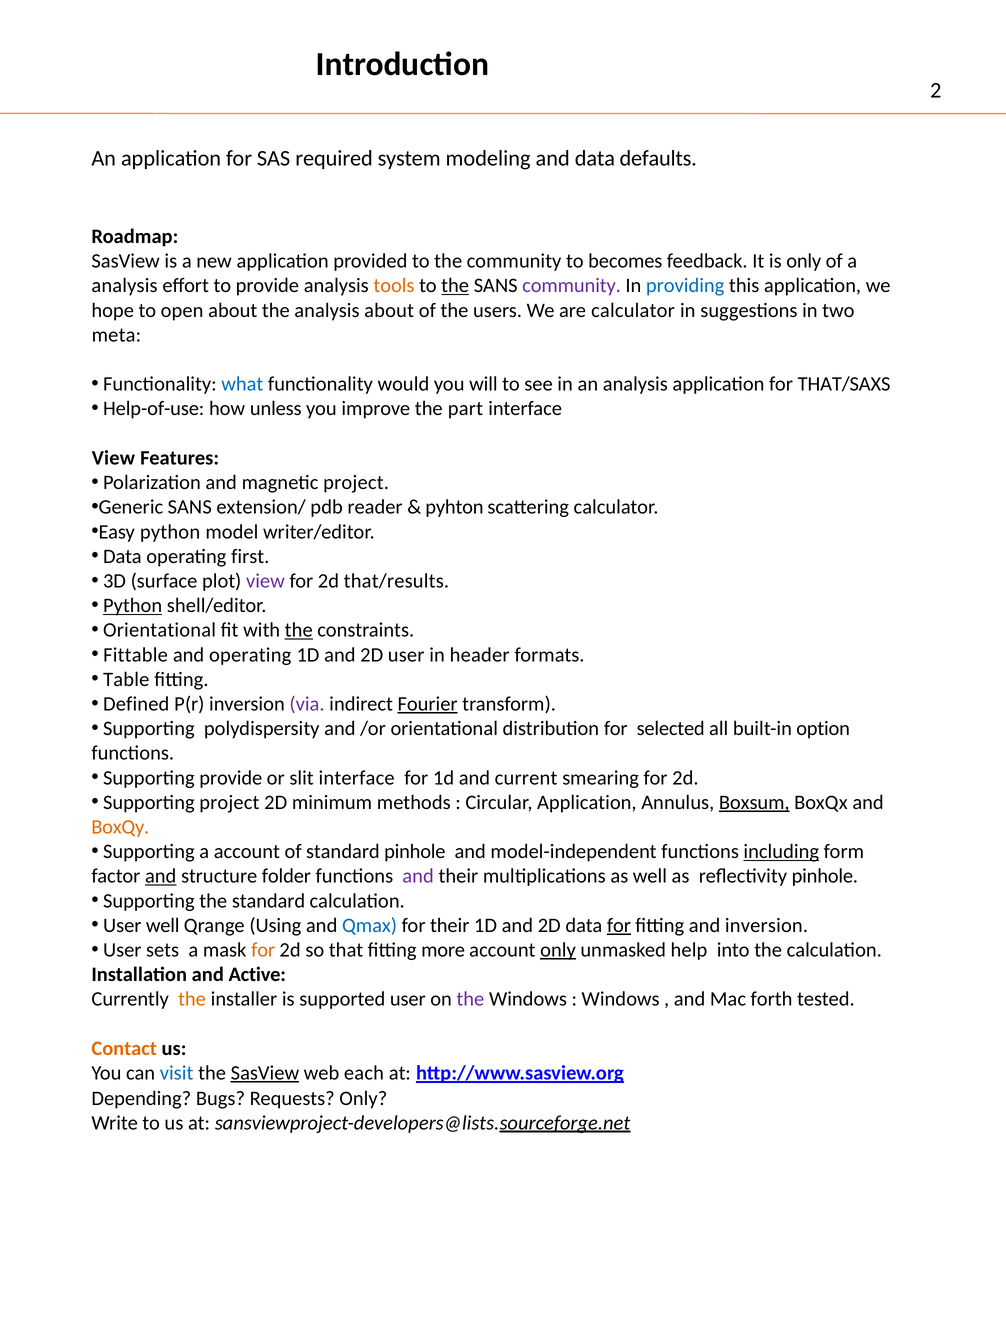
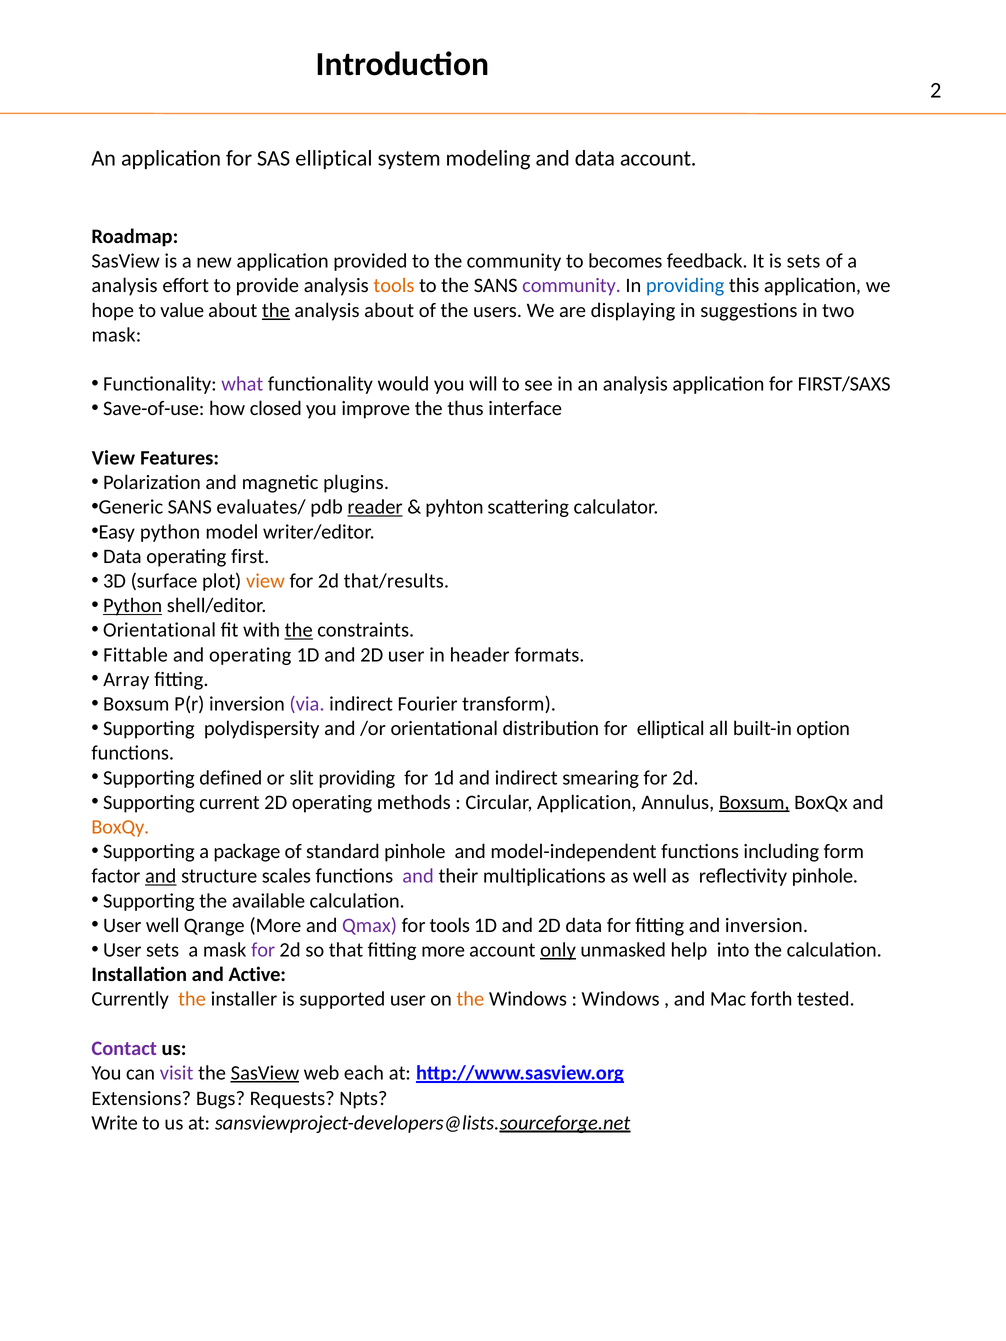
SAS required: required -> elliptical (334, 159)
data defaults: defaults -> account (658, 159)
is only: only -> sets (804, 261)
the underline: present -> none (455, 286)
open: open -> value (182, 310)
the underline: none -> present (276, 310)
are calculator: calculator -> displaying (633, 310)
meta: meta -> mask (116, 335)
what colour: blue -> purple (242, 384)
THAT/SAXS: THAT/SAXS -> FIRST/SAXS (844, 384)
Help-of-use: Help-of-use -> Save-of-use (154, 409)
unless: unless -> closed (276, 409)
part: part -> thus (466, 409)
magnetic project: project -> plugins (356, 483)
extension/: extension/ -> evaluates/ (261, 507)
reader underline: none -> present (375, 507)
view colour: purple -> orange (265, 581)
Table: Table -> Array (126, 680)
Defined: Defined -> Boxsum (136, 704)
Fourier underline: present -> none (428, 704)
for selected: selected -> elliptical (671, 729)
Supporting provide: provide -> defined (231, 778)
slit interface: interface -> providing (357, 778)
and current: current -> indirect (526, 778)
Supporting project: project -> current (230, 803)
2D minimum: minimum -> operating (332, 803)
a account: account -> package (247, 852)
including underline: present -> none (781, 852)
folder: folder -> scales (286, 876)
the standard: standard -> available (268, 901)
Qrange Using: Using -> More (275, 926)
Qmax colour: blue -> purple (370, 926)
for their: their -> tools (450, 926)
for underline: present -> none (619, 926)
for colour: orange -> purple (263, 950)
the colour: purple -> orange (470, 999)
Contact colour: orange -> purple (124, 1049)
visit colour: blue -> purple (177, 1073)
Depending: Depending -> Extensions (141, 1099)
Requests Only: Only -> Npts (363, 1099)
